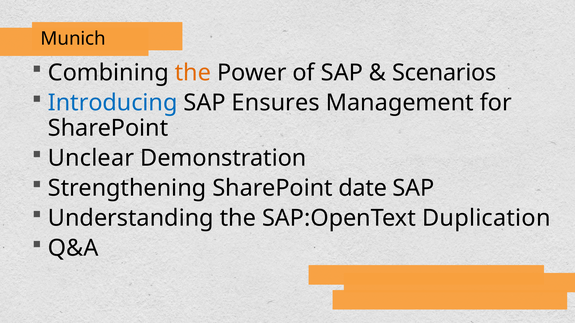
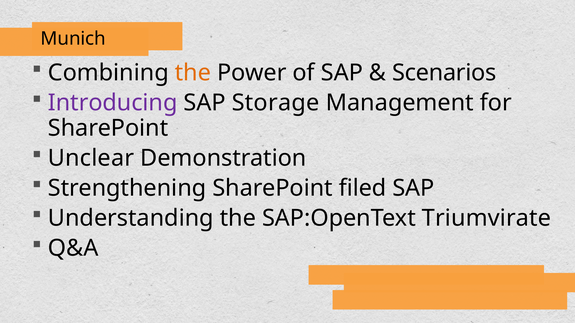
Introducing colour: blue -> purple (113, 103)
Ensures: Ensures -> Storage (276, 103)
date: date -> filed (363, 188)
Duplication: Duplication -> Triumvirate (486, 218)
